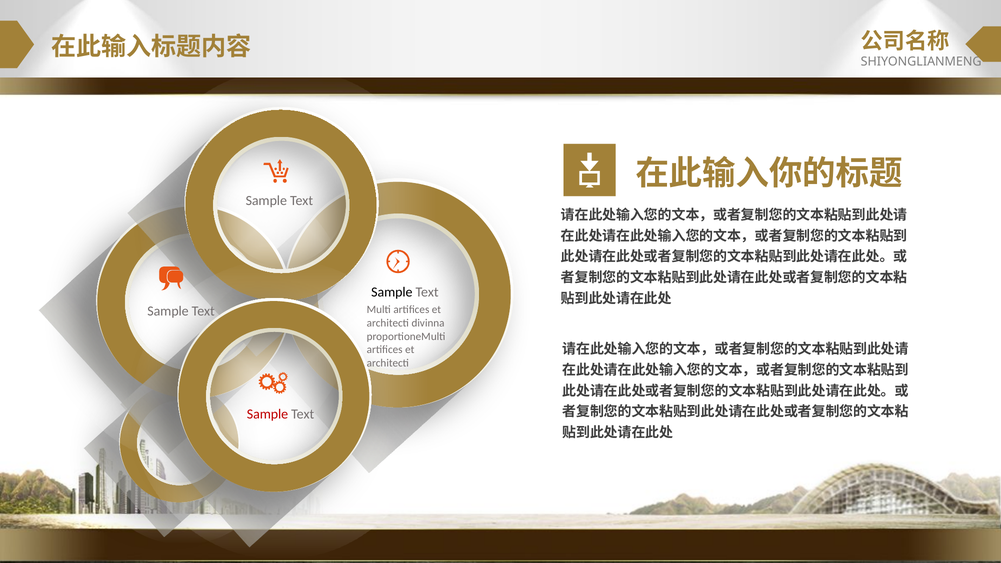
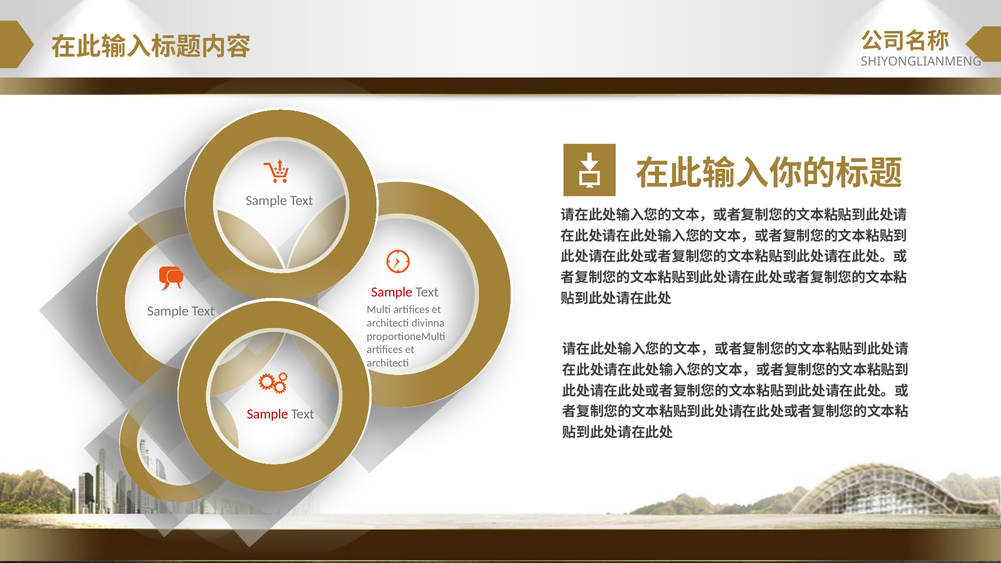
Sample colour: black -> red (392, 292)
